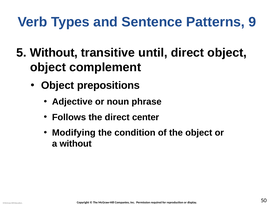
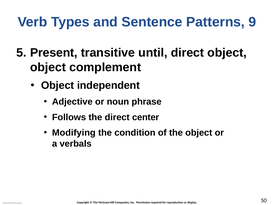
Without: Without -> Present (54, 53)
prepositions: prepositions -> independent (108, 86)
a without: without -> verbals (76, 144)
